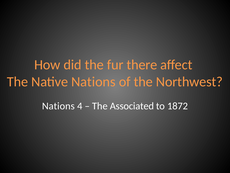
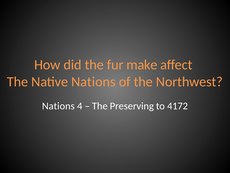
there: there -> make (142, 65)
Associated: Associated -> Preserving (132, 106)
1872: 1872 -> 4172 (178, 106)
